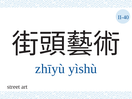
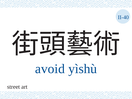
zhīyù: zhīyù -> avoid (50, 69)
